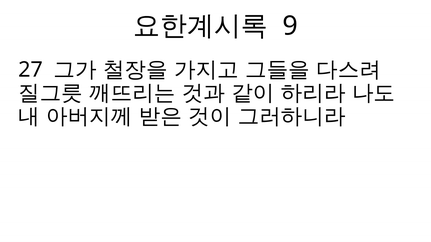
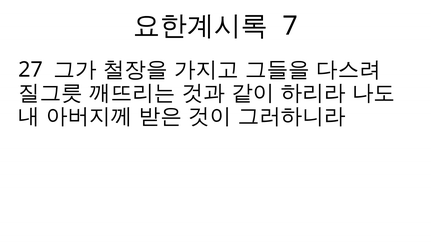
9: 9 -> 7 (290, 26)
